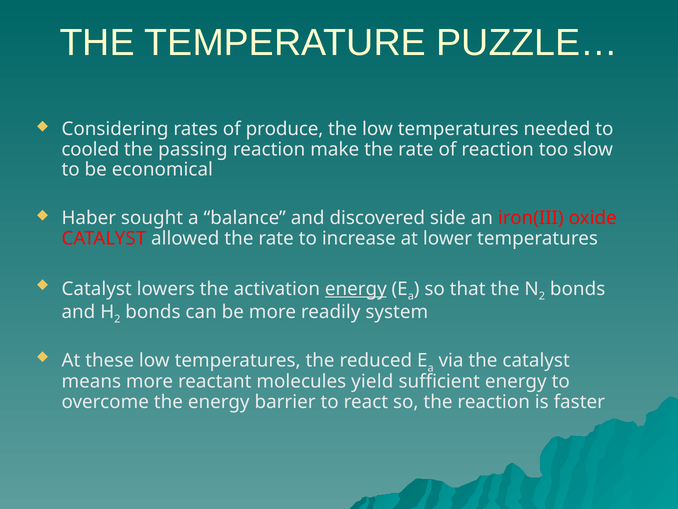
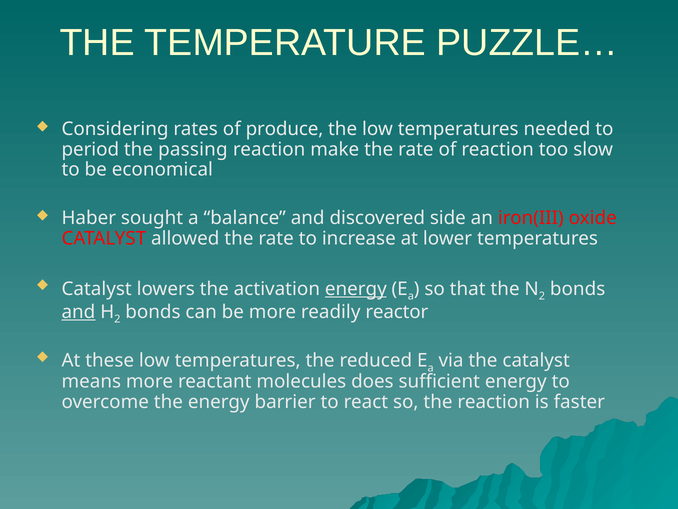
cooled: cooled -> period (90, 149)
and underline: none -> present (78, 312)
system: system -> reactor (397, 312)
yield: yield -> does (372, 381)
